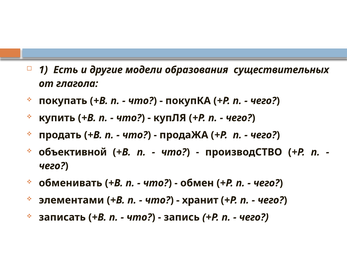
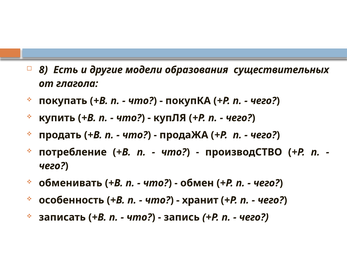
1: 1 -> 8 (43, 70)
объективной: объективной -> потребление (73, 152)
элементами: элементами -> особенность (72, 200)
